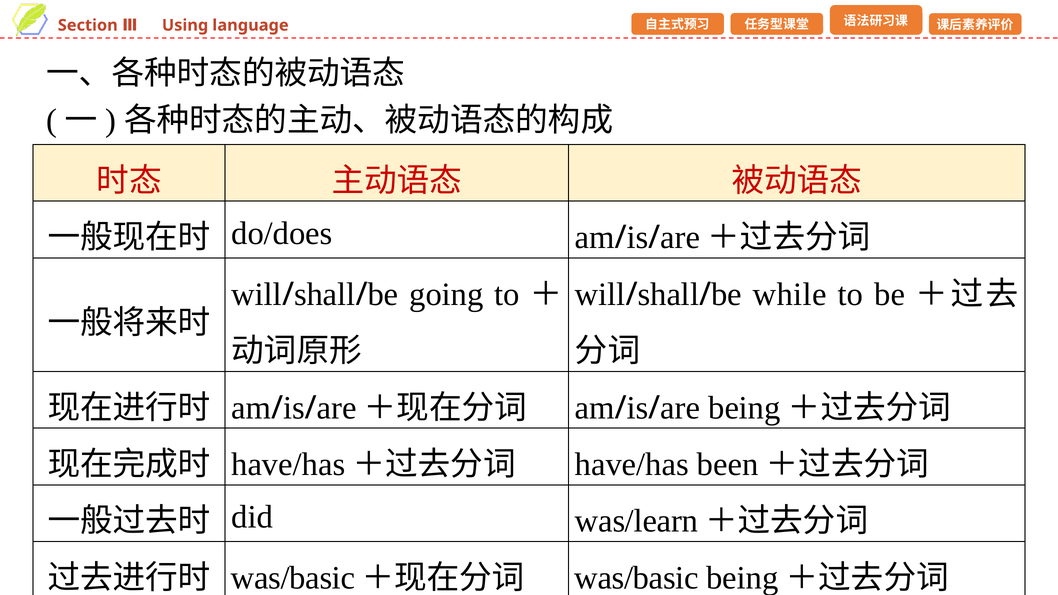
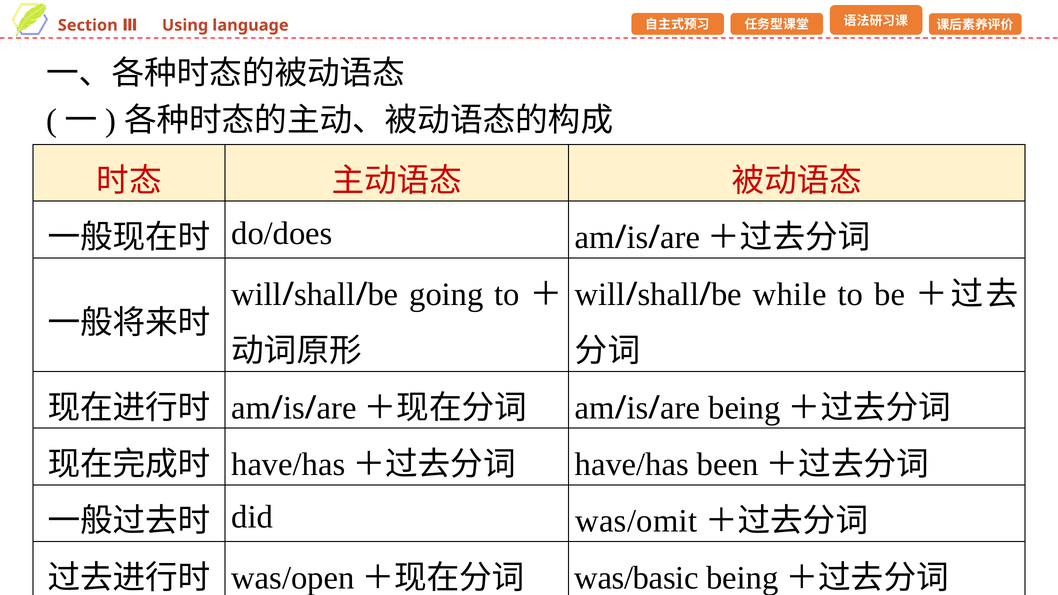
was/learn: was/learn -> was/omit (636, 521)
was/basic: was/basic -> was/open (293, 578)
